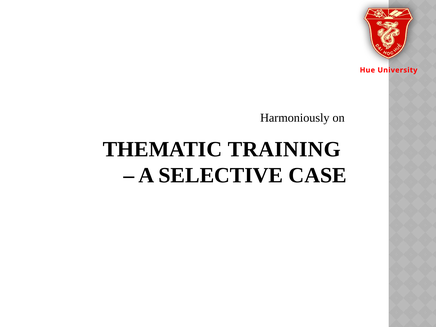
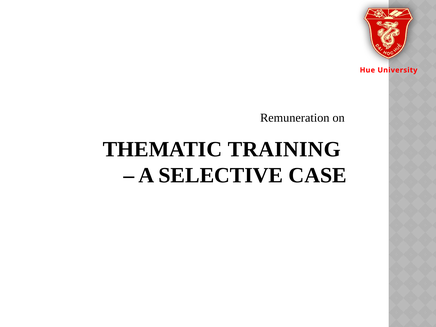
Harmoniously: Harmoniously -> Remuneration (295, 118)
